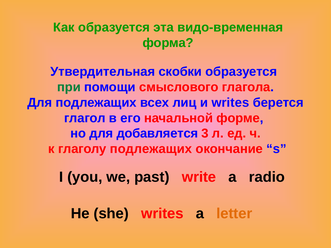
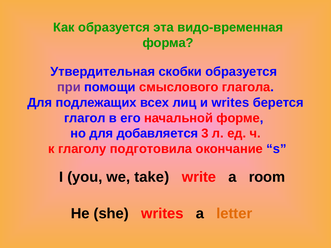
при colour: green -> purple (69, 87)
глаголу подлежащих: подлежащих -> подготовила (151, 149)
past: past -> take (152, 177)
radio: radio -> room (267, 177)
